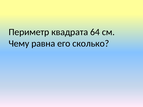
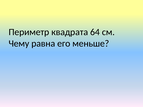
сколько: сколько -> меньше (91, 44)
